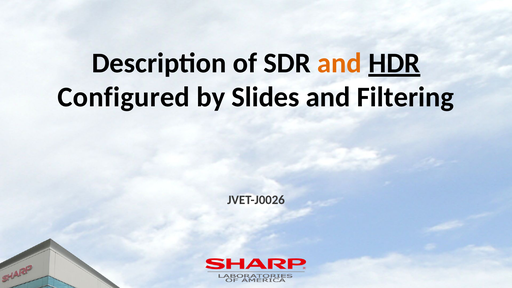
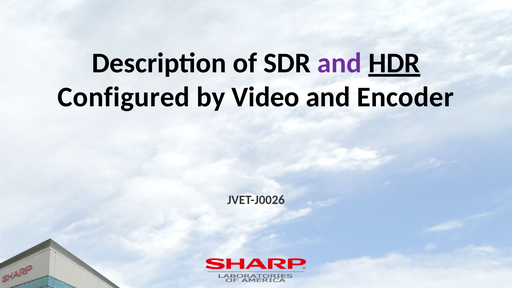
and colour: orange -> purple (340, 63)
Slides: Slides -> Video (266, 97)
Filtering: Filtering -> Encoder (405, 97)
